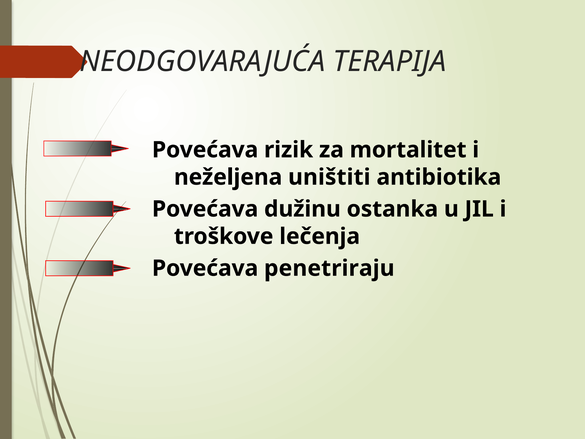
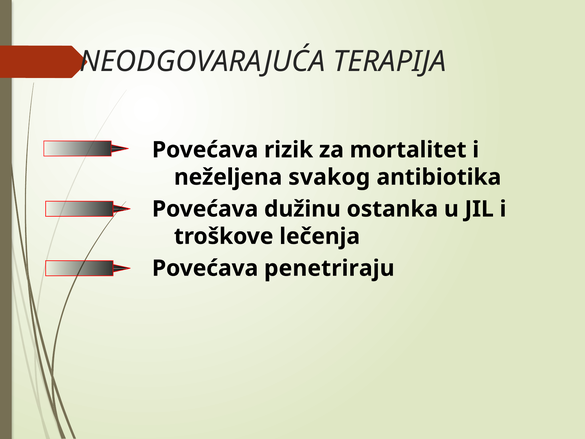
uništiti: uništiti -> svakog (329, 177)
